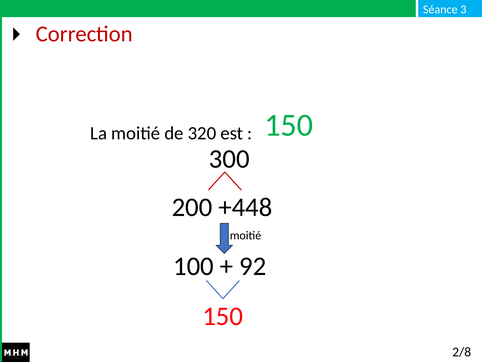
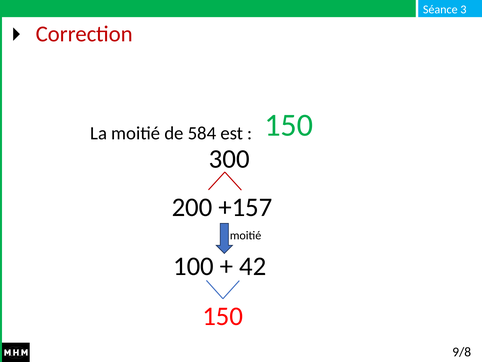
320: 320 -> 584 (202, 133)
+448: +448 -> +157 (245, 207)
92: 92 -> 42 (253, 266)
2/8: 2/8 -> 9/8 (462, 352)
